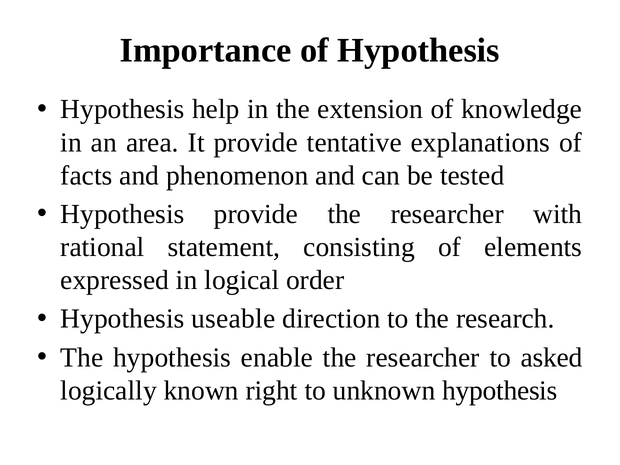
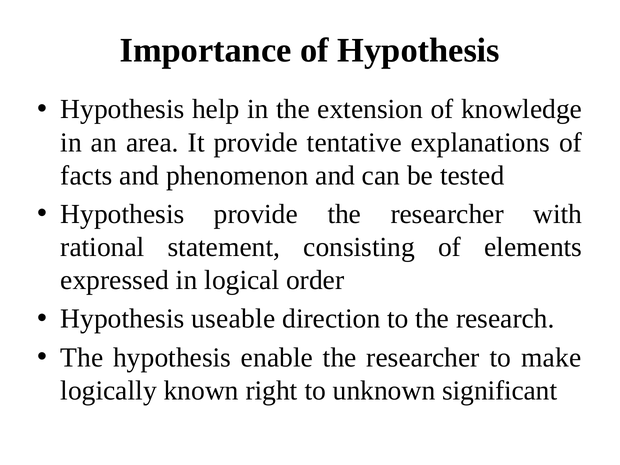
asked: asked -> make (551, 357)
unknown hypothesis: hypothesis -> significant (500, 391)
